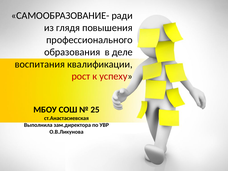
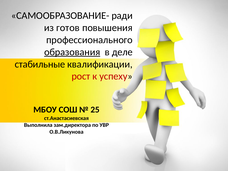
глядя: глядя -> готов (68, 28)
образования underline: none -> present (72, 52)
воспитания: воспитания -> стабильные (40, 64)
